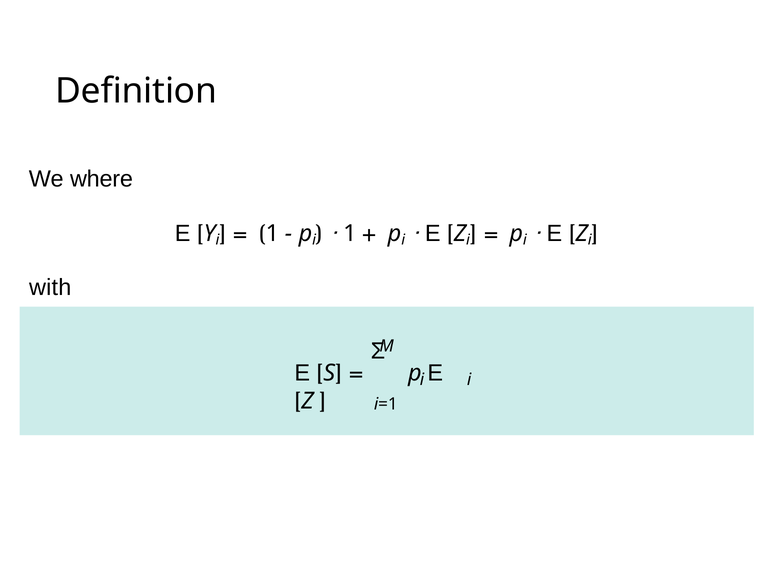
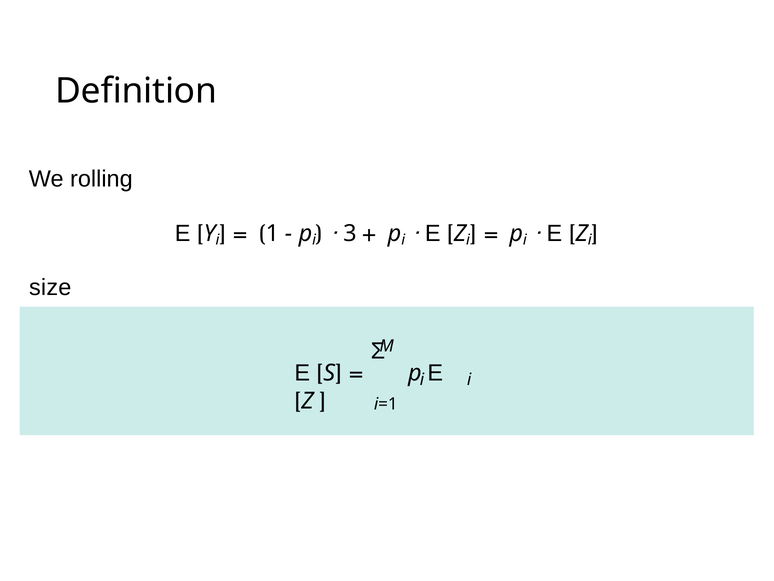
where: where -> rolling (101, 179)
1: 1 -> 3 (350, 234)
with: with -> size (50, 287)
